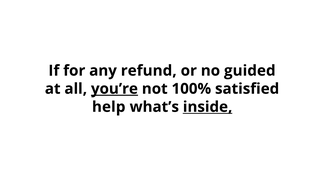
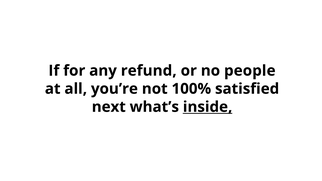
guided: guided -> people (250, 71)
you’re underline: present -> none (114, 89)
help: help -> next (109, 107)
